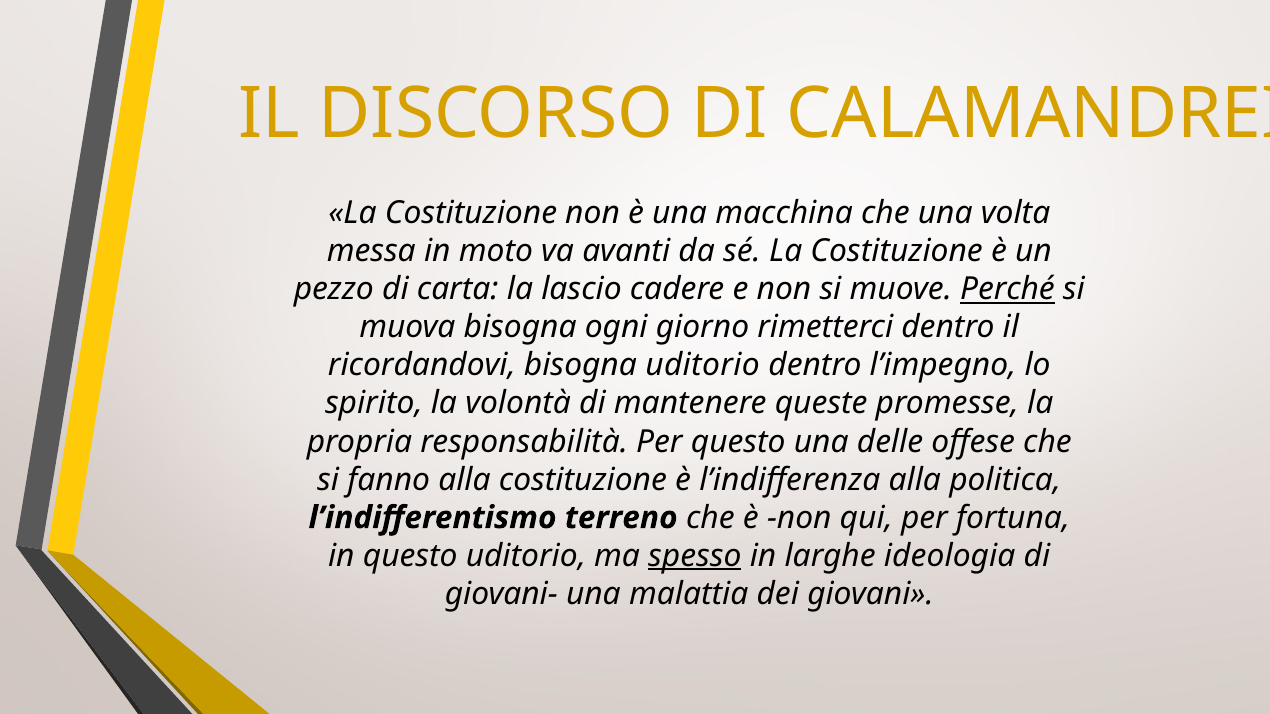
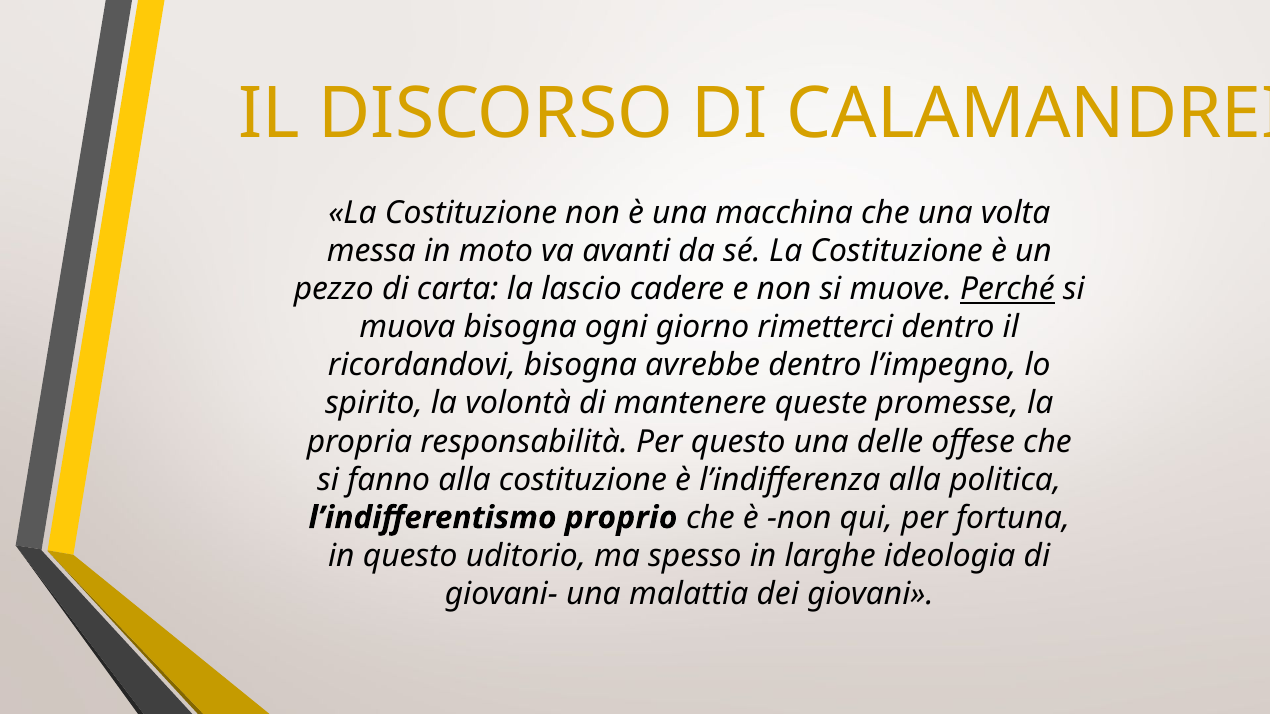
bisogna uditorio: uditorio -> avrebbe (703, 366)
terreno: terreno -> proprio (621, 518)
spesso underline: present -> none (695, 556)
